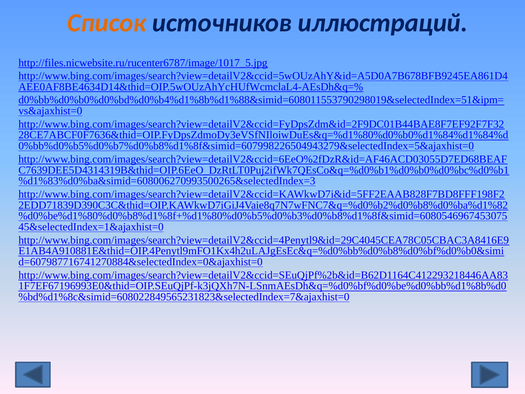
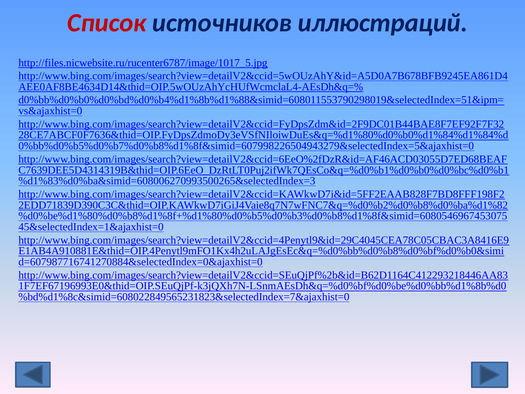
Список colour: orange -> red (107, 23)
